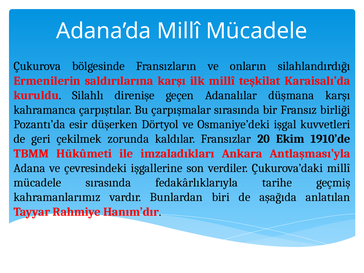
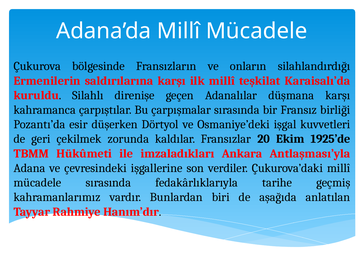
1910’de: 1910’de -> 1925’de (331, 139)
